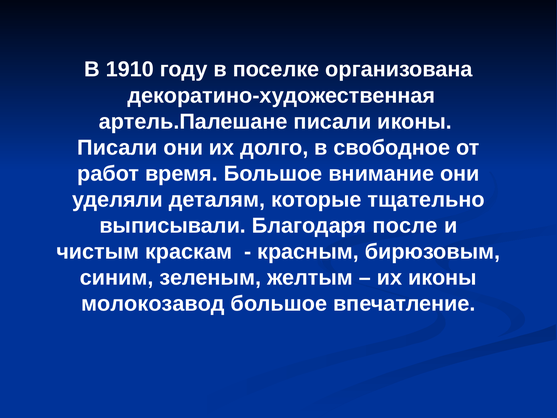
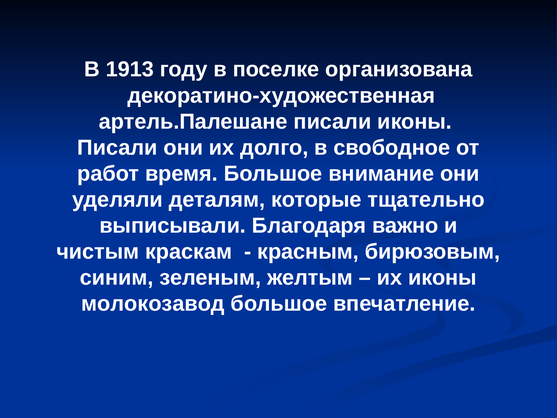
1910: 1910 -> 1913 (130, 69)
после: после -> важно (405, 225)
